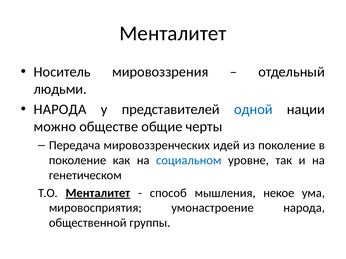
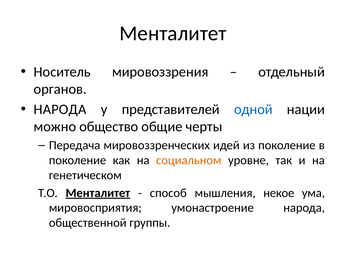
людьми: людьми -> органов (60, 89)
обществе: обществе -> общество (109, 127)
социальном colour: blue -> orange (189, 161)
